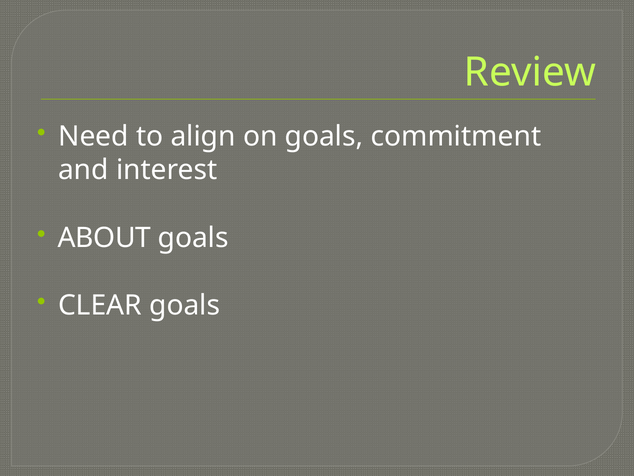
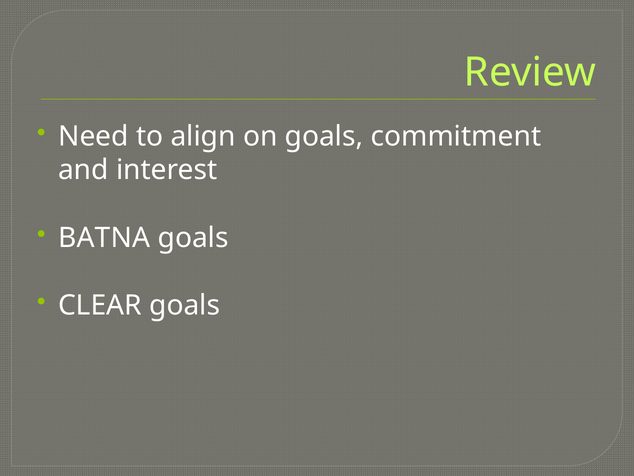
ABOUT: ABOUT -> BATNA (104, 238)
